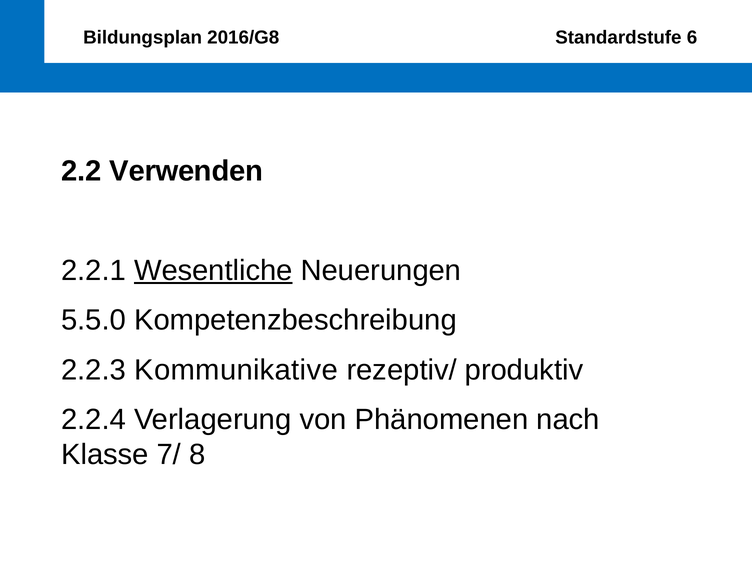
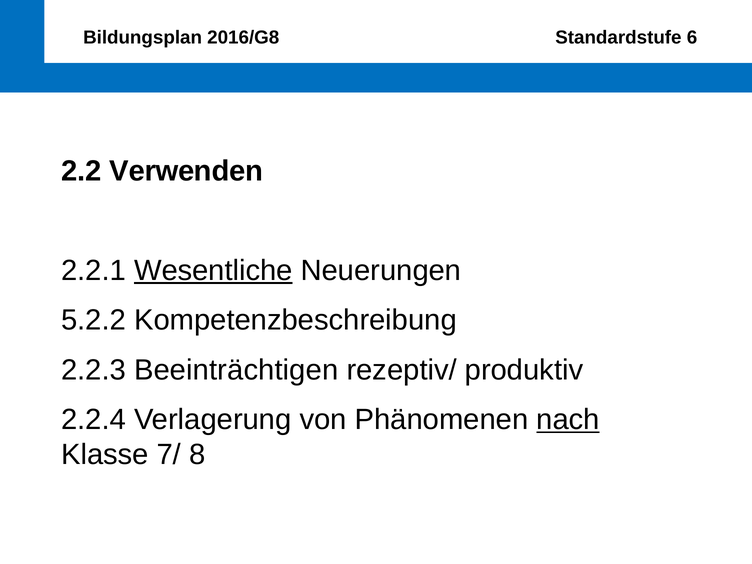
5.5.0: 5.5.0 -> 5.2.2 (94, 320)
Kommunikative: Kommunikative -> Beeinträchtigen (236, 370)
nach underline: none -> present (568, 420)
